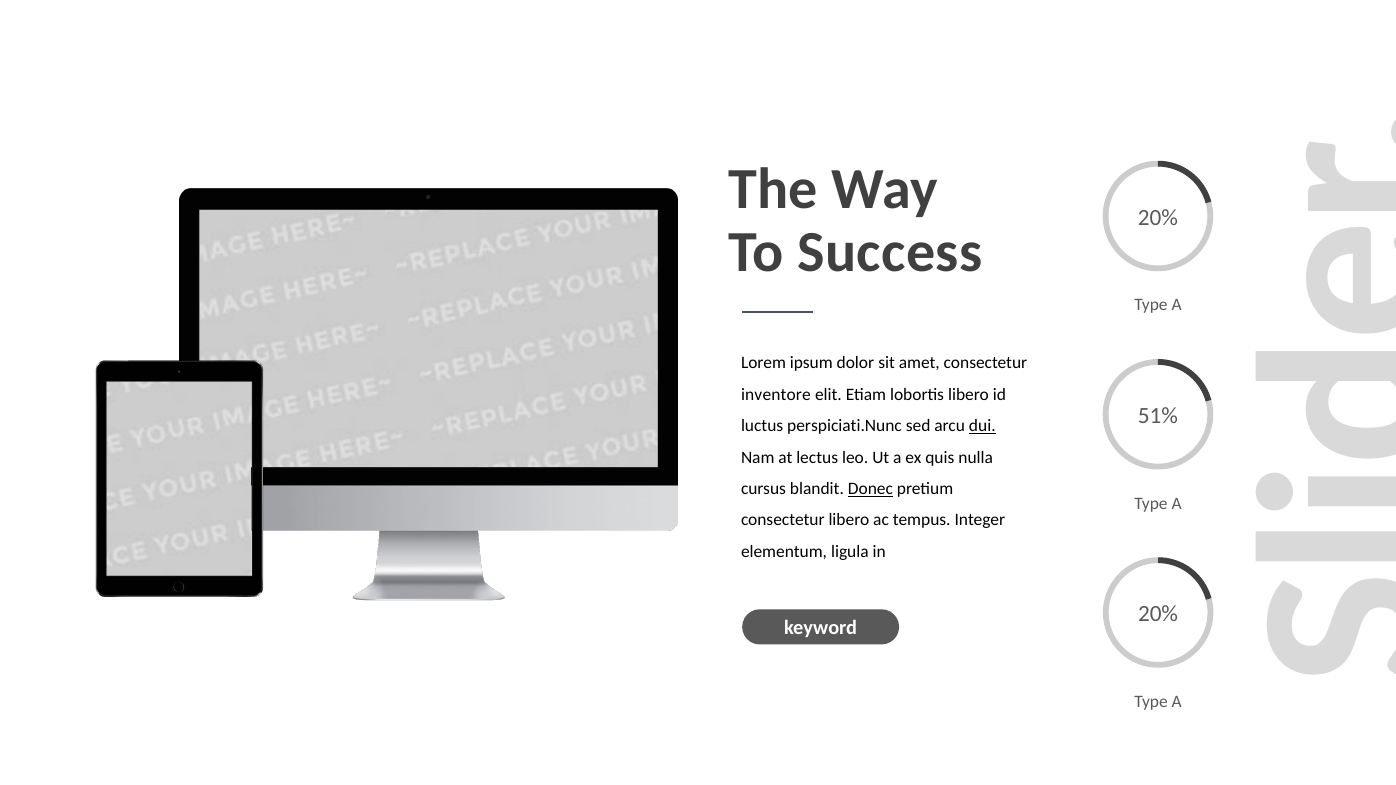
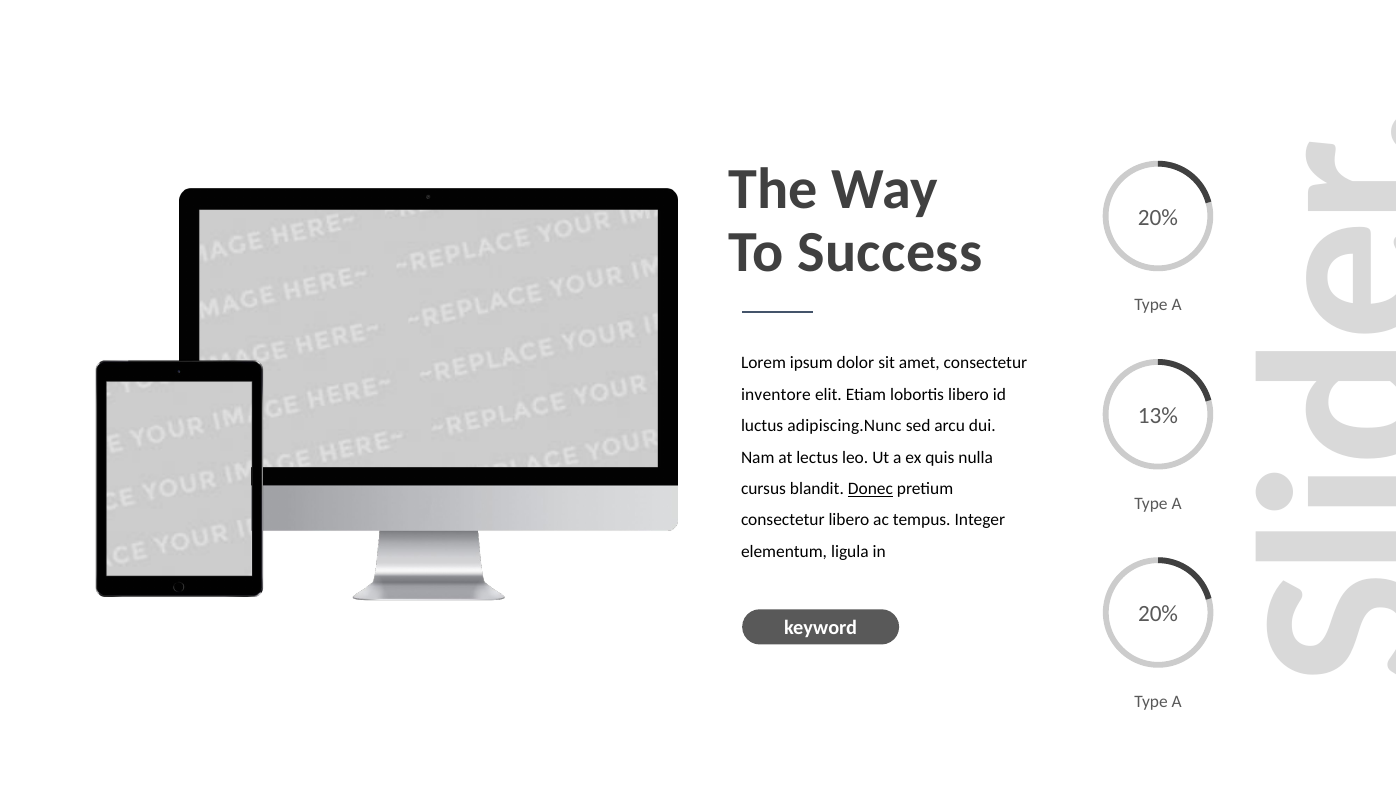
51%: 51% -> 13% (1158, 416)
perspiciati.Nunc: perspiciati.Nunc -> adipiscing.Nunc (844, 426)
dui underline: present -> none (982, 426)
